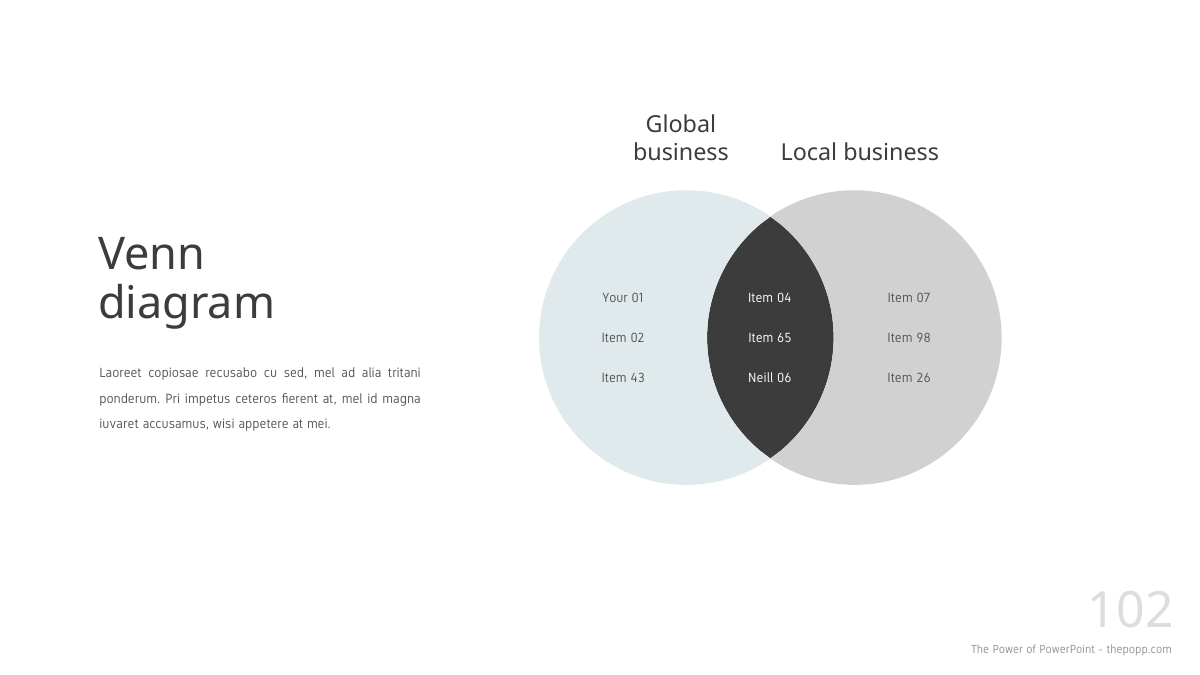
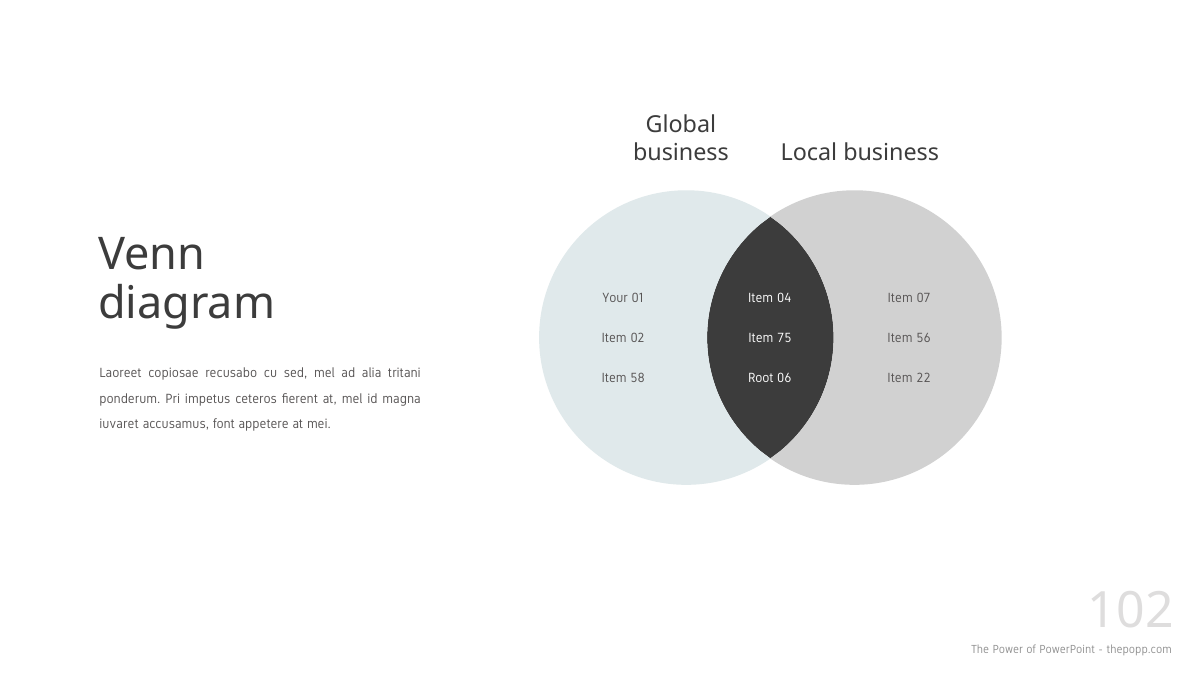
65: 65 -> 75 (784, 338)
98: 98 -> 56 (924, 338)
43: 43 -> 58 (638, 378)
Neill: Neill -> Root (761, 378)
26: 26 -> 22 (924, 378)
wisi: wisi -> font (224, 424)
